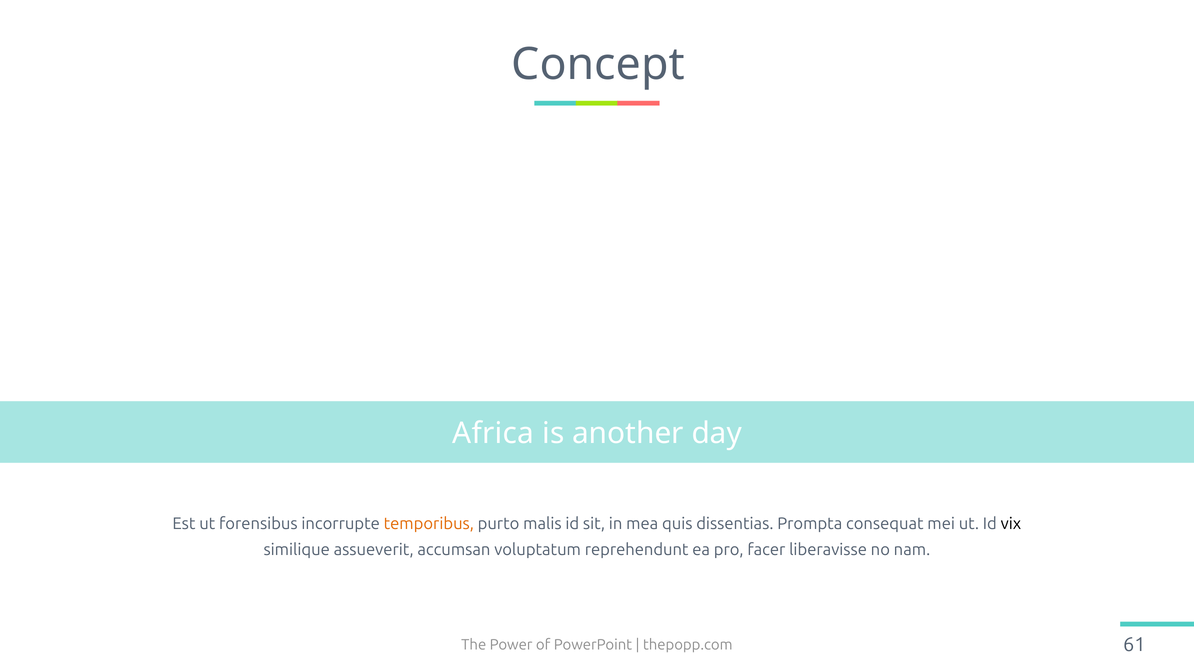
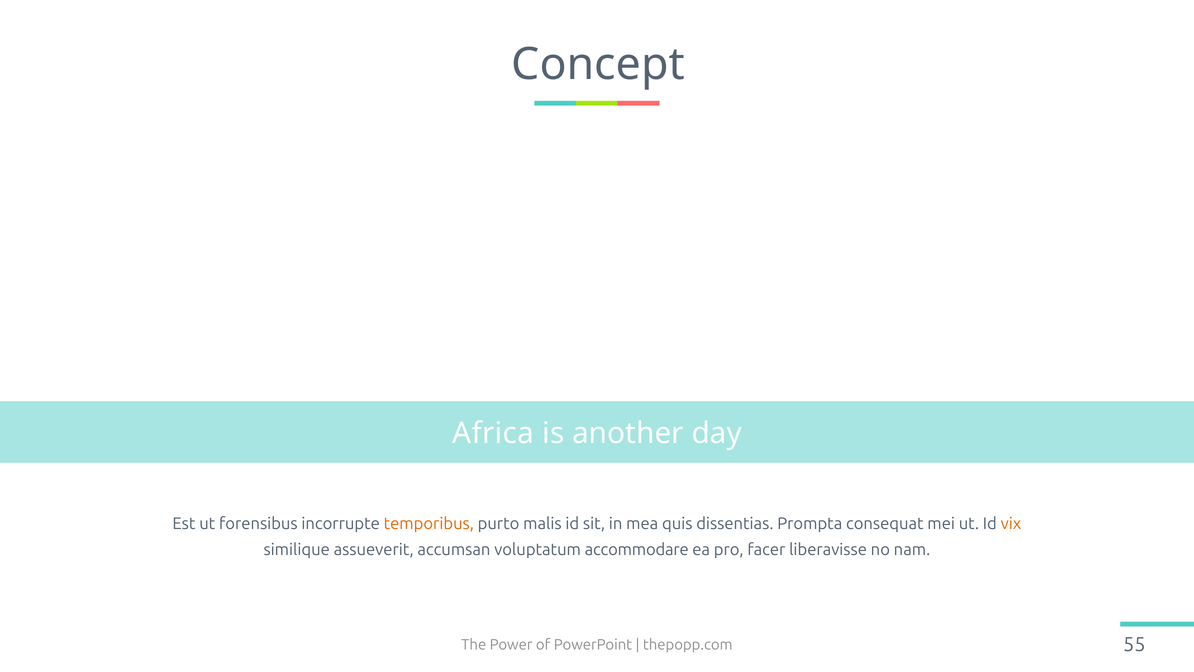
vix colour: black -> orange (1011, 523)
reprehendunt: reprehendunt -> accommodare (637, 549)
61: 61 -> 55 (1134, 644)
